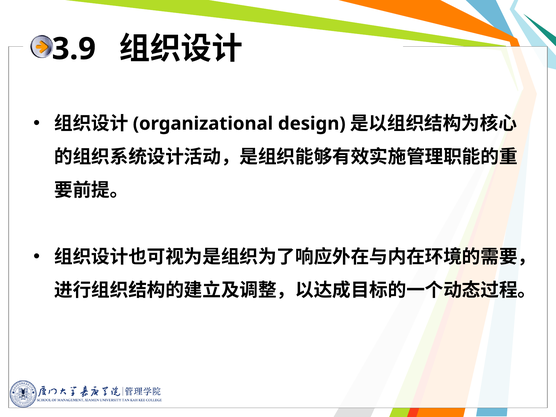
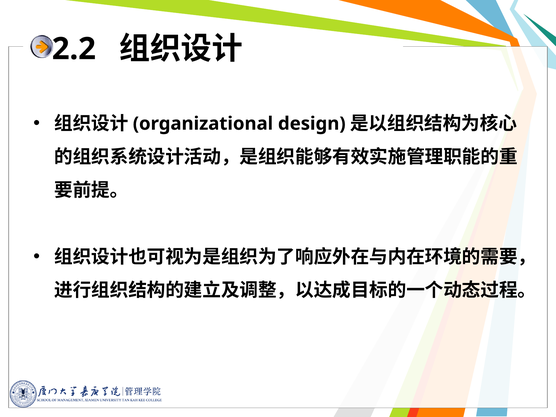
3.9: 3.9 -> 2.2 (74, 49)
